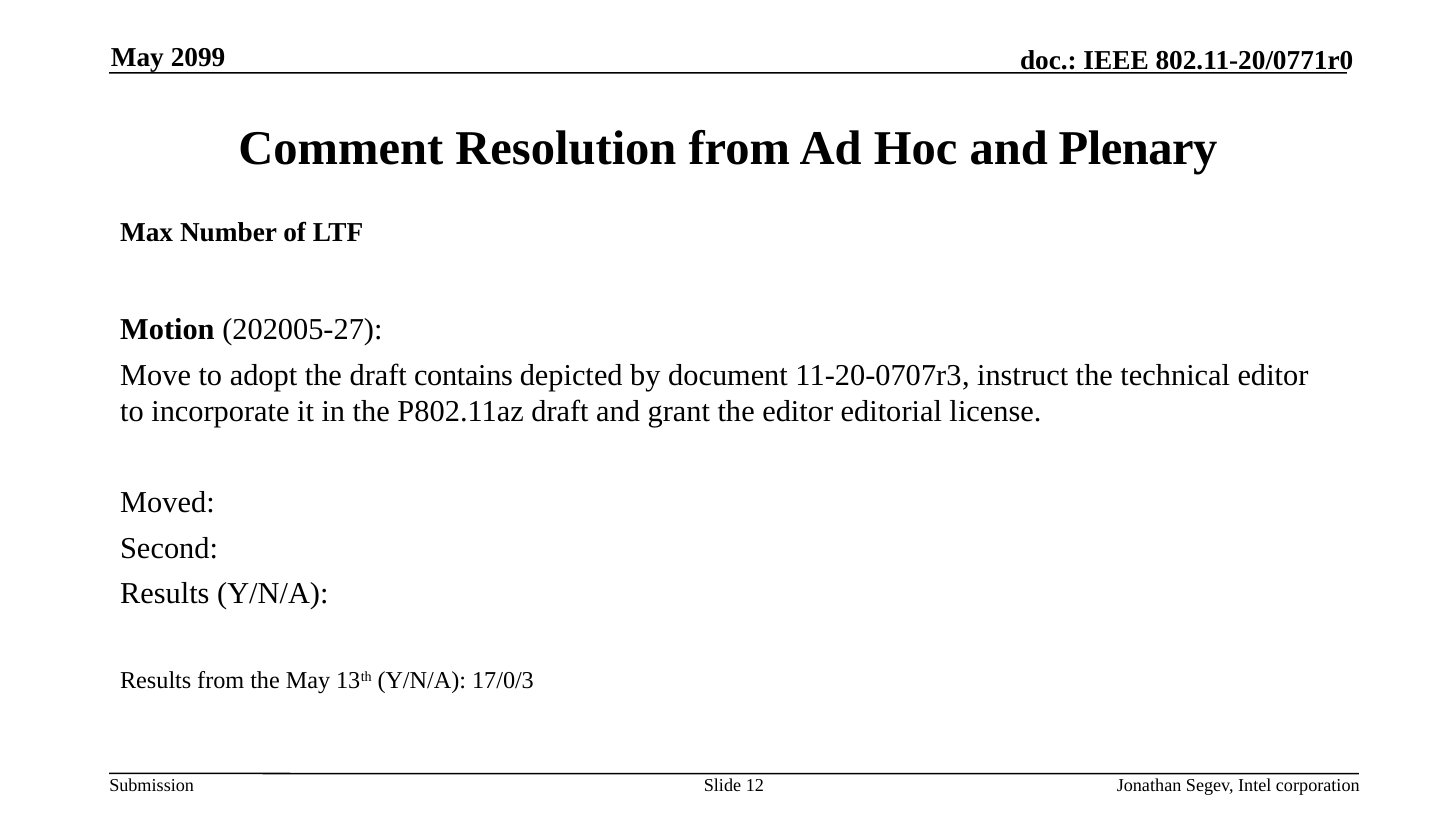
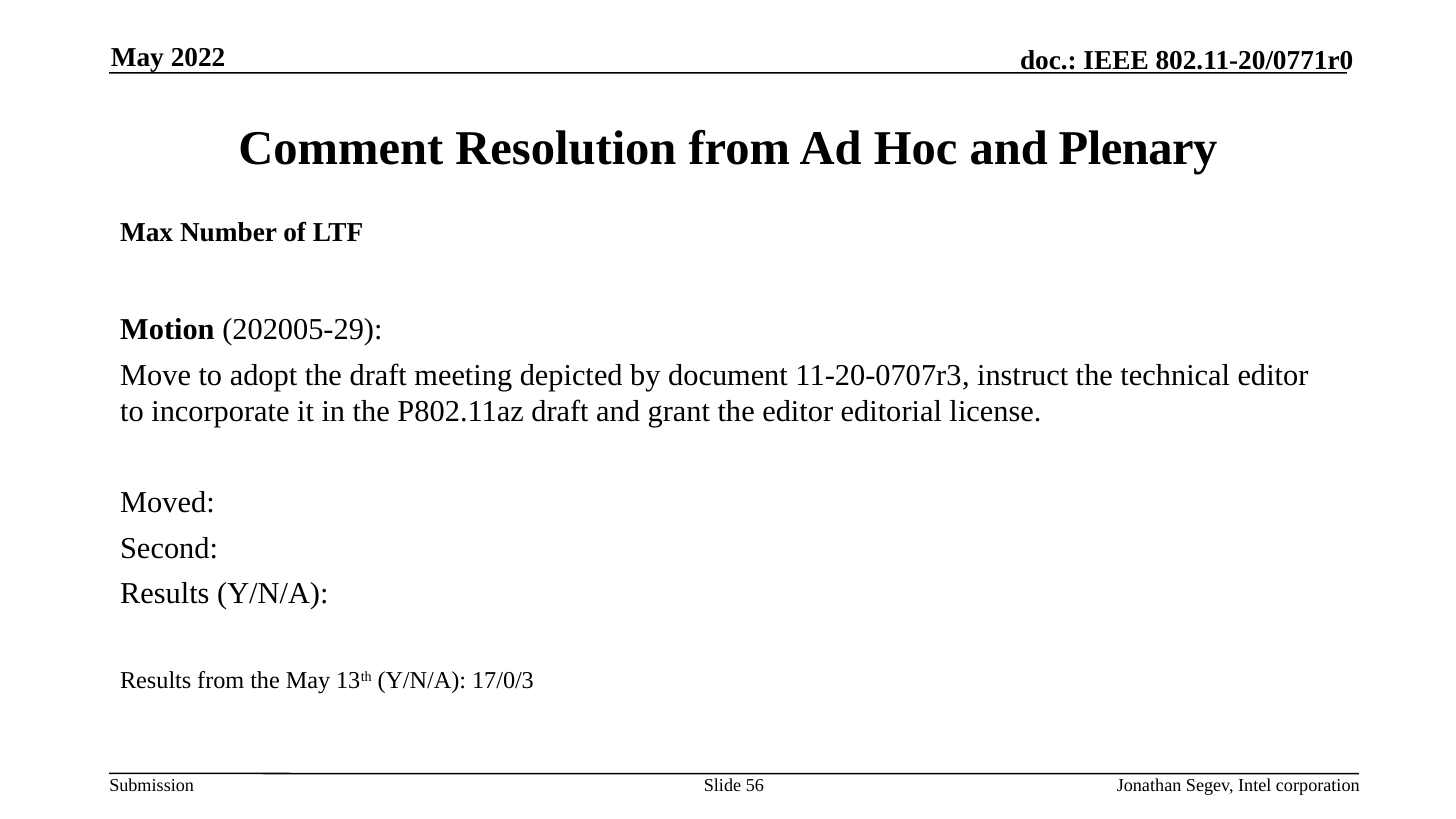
2099: 2099 -> 2022 (198, 58)
202005-27: 202005-27 -> 202005-29 (302, 330)
contains: contains -> meeting (463, 375)
12: 12 -> 56 (755, 785)
